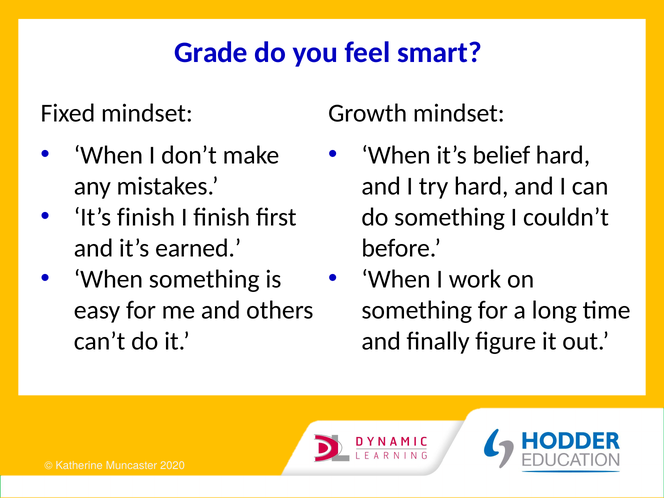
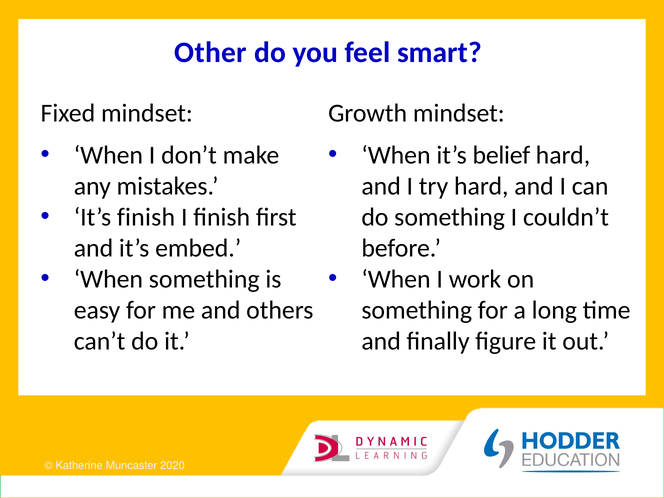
Grade: Grade -> Other (211, 52)
earned: earned -> embed (198, 248)
